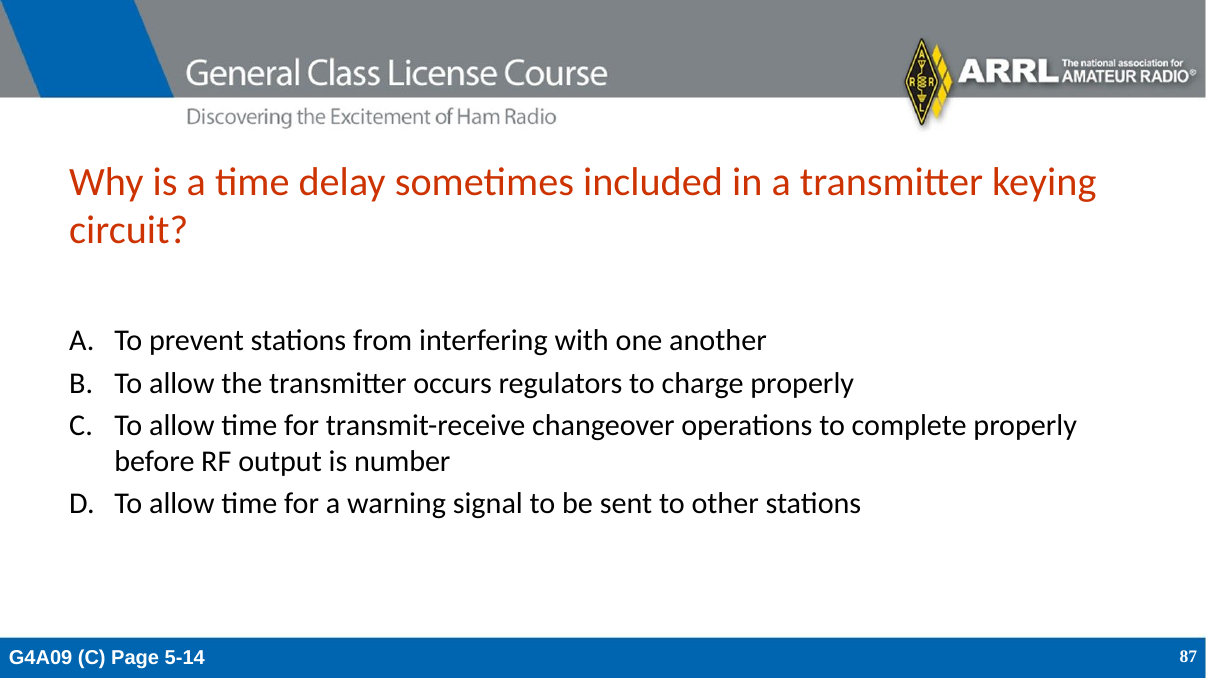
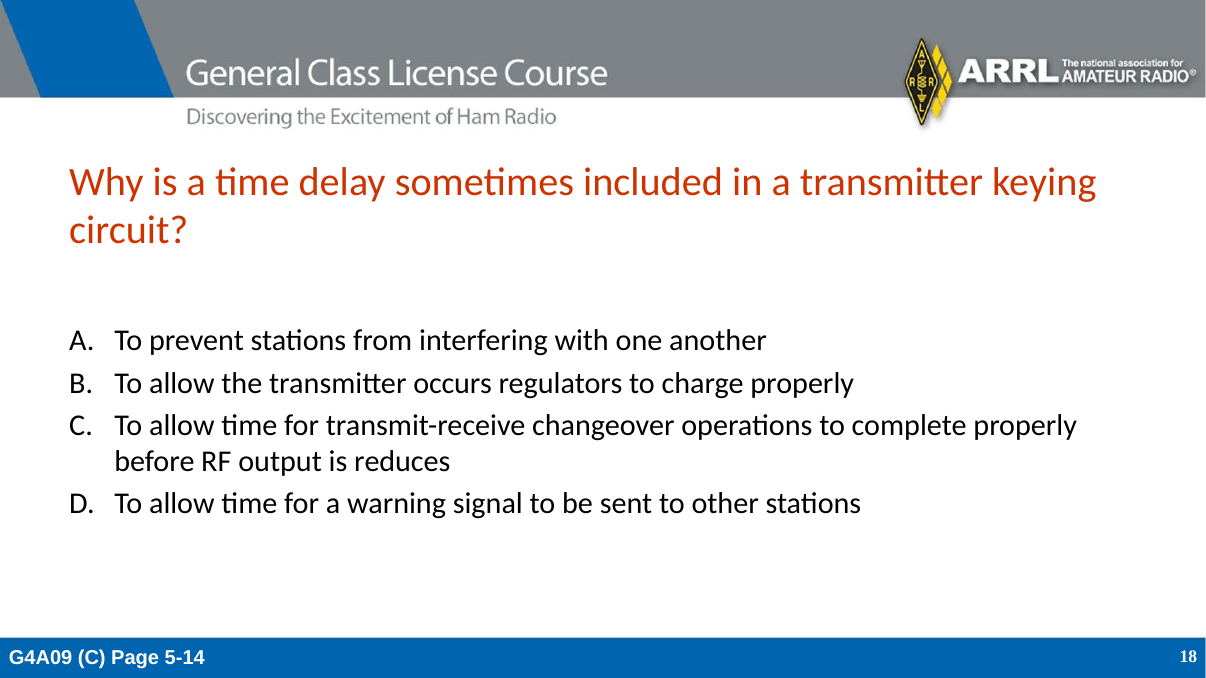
number: number -> reduces (402, 462)
87: 87 -> 18 (1188, 657)
